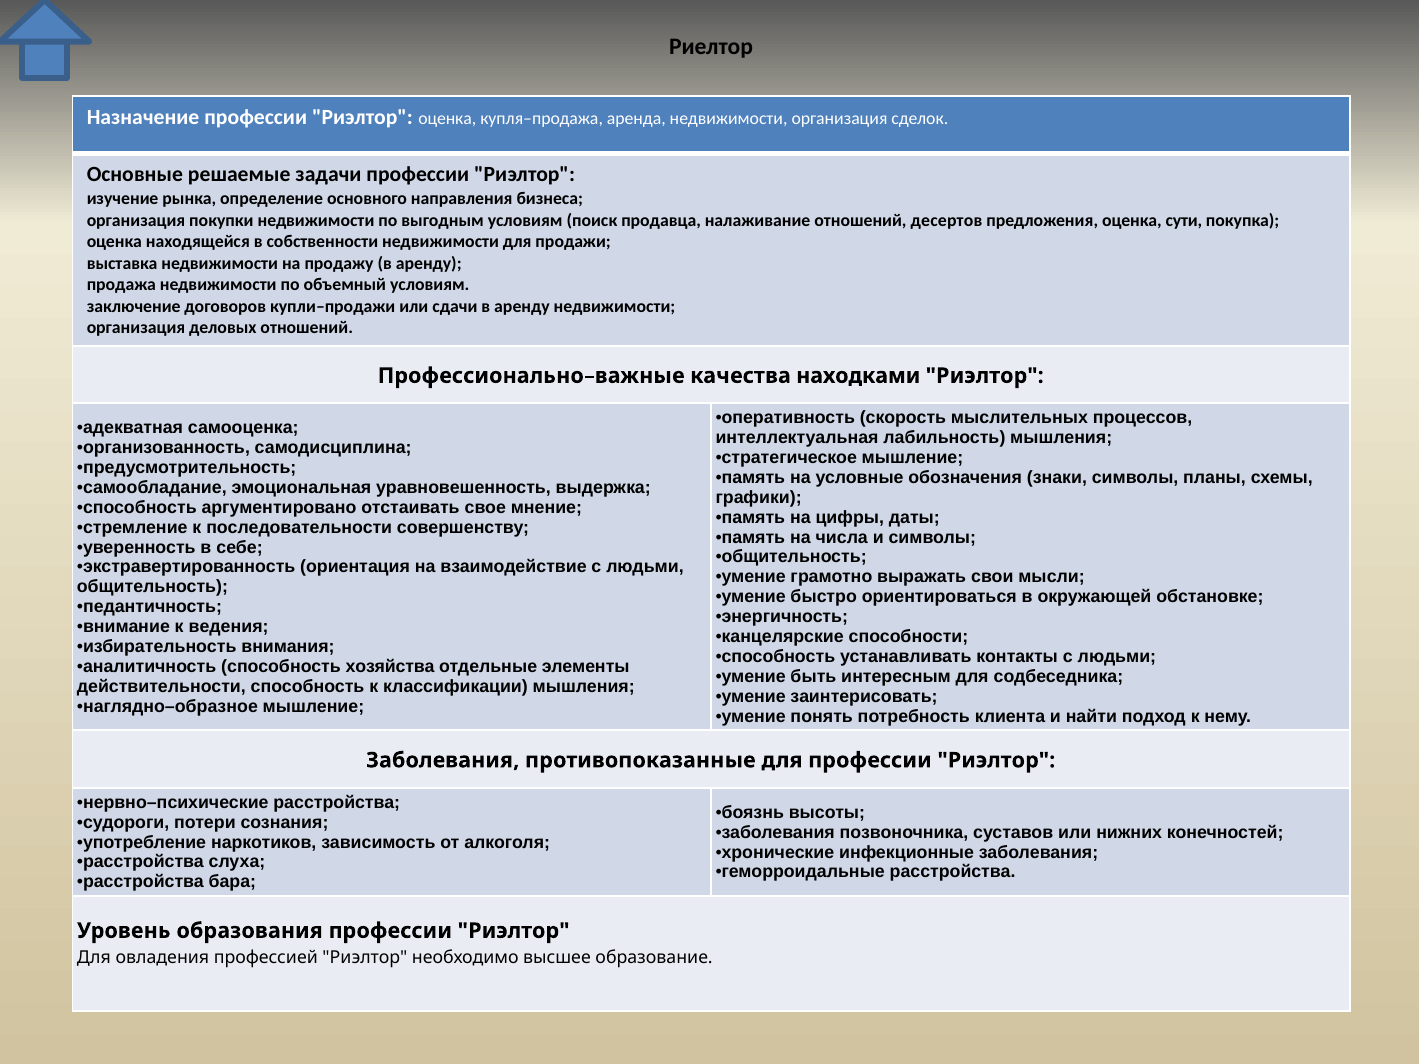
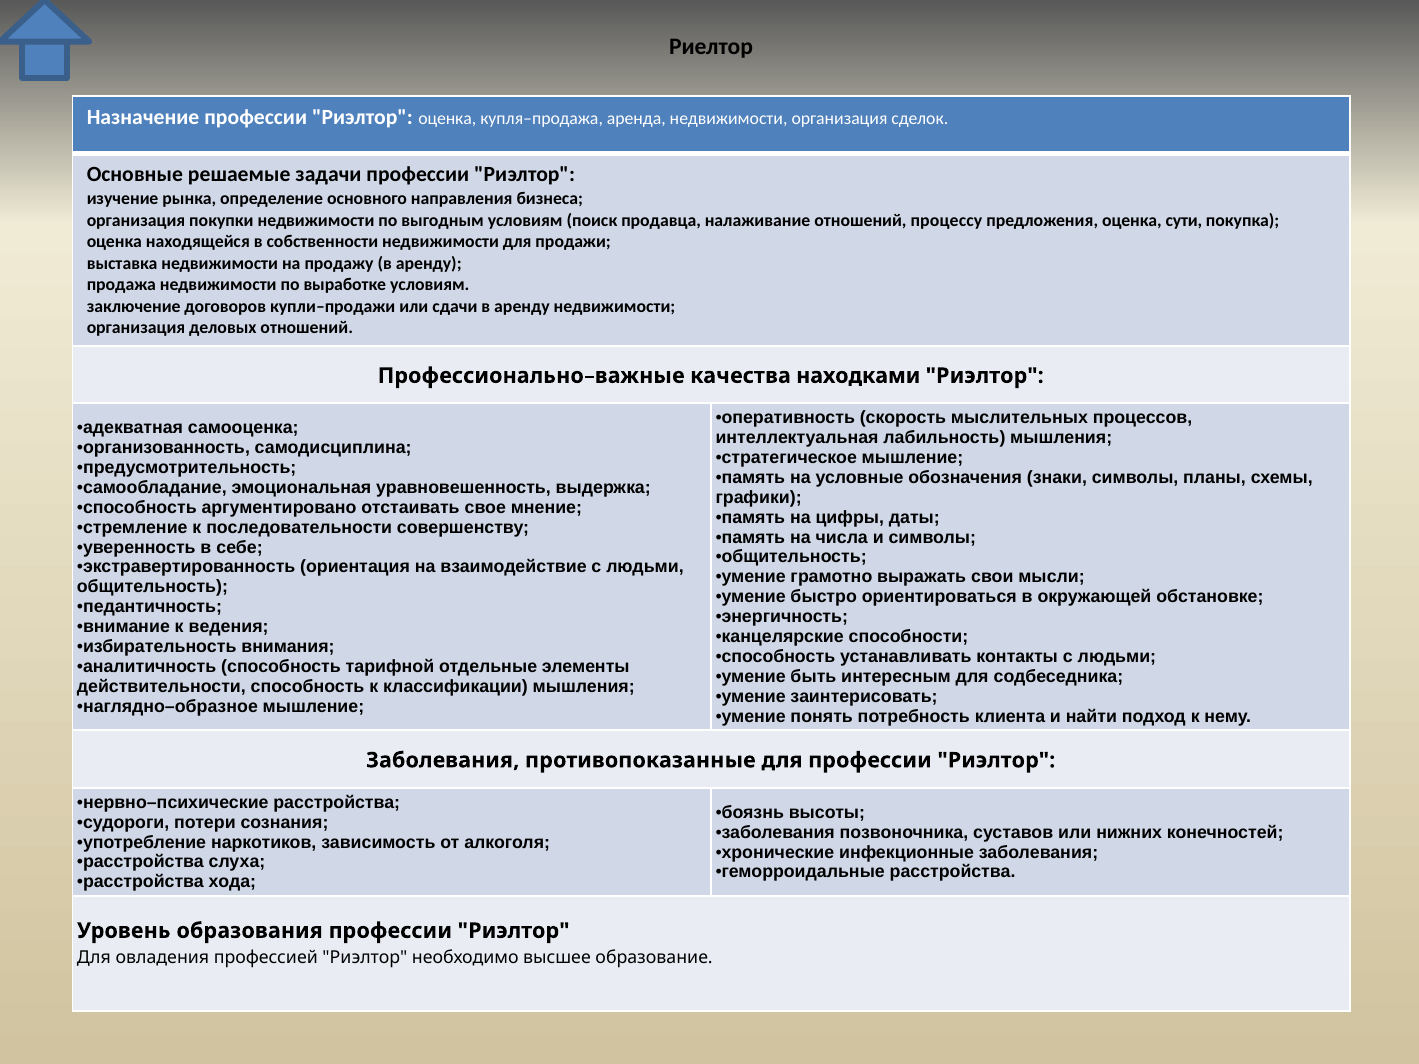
десертов: десертов -> процессу (946, 220)
объемный: объемный -> выработке (345, 285)
хозяйства: хозяйства -> тарифной (390, 667)
бара: бара -> хода (232, 882)
